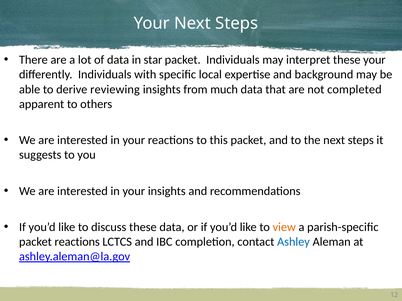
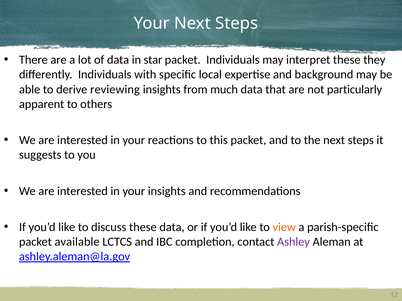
these your: your -> they (374, 60)
completed: completed -> particularly (355, 89)
packet reactions: reactions -> available (77, 242)
Ashley colour: blue -> purple (294, 242)
